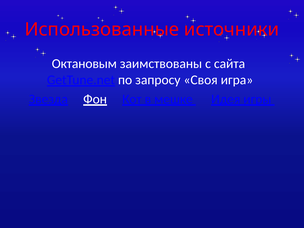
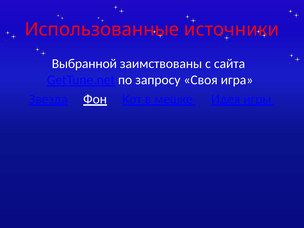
Октановым: Октановым -> Выбранной (84, 64)
